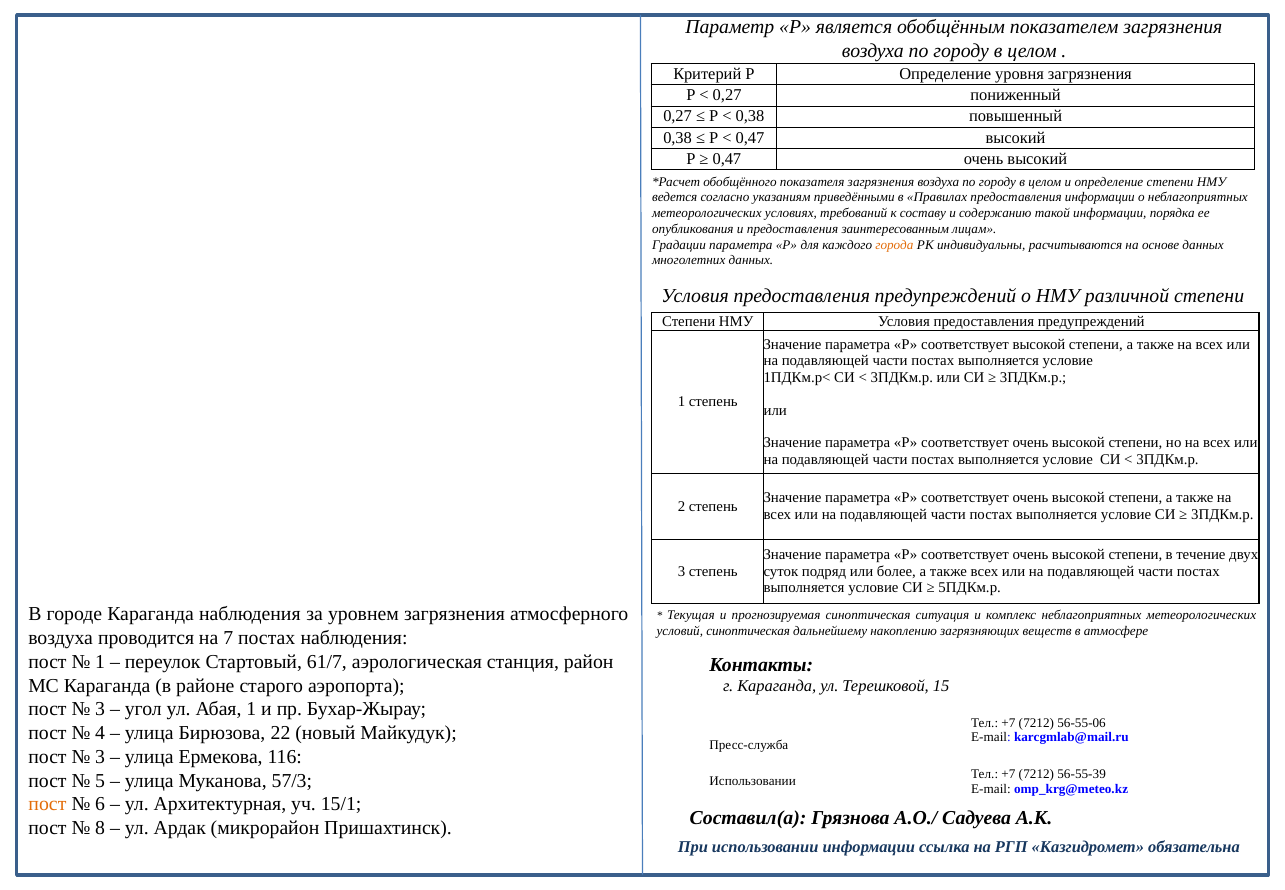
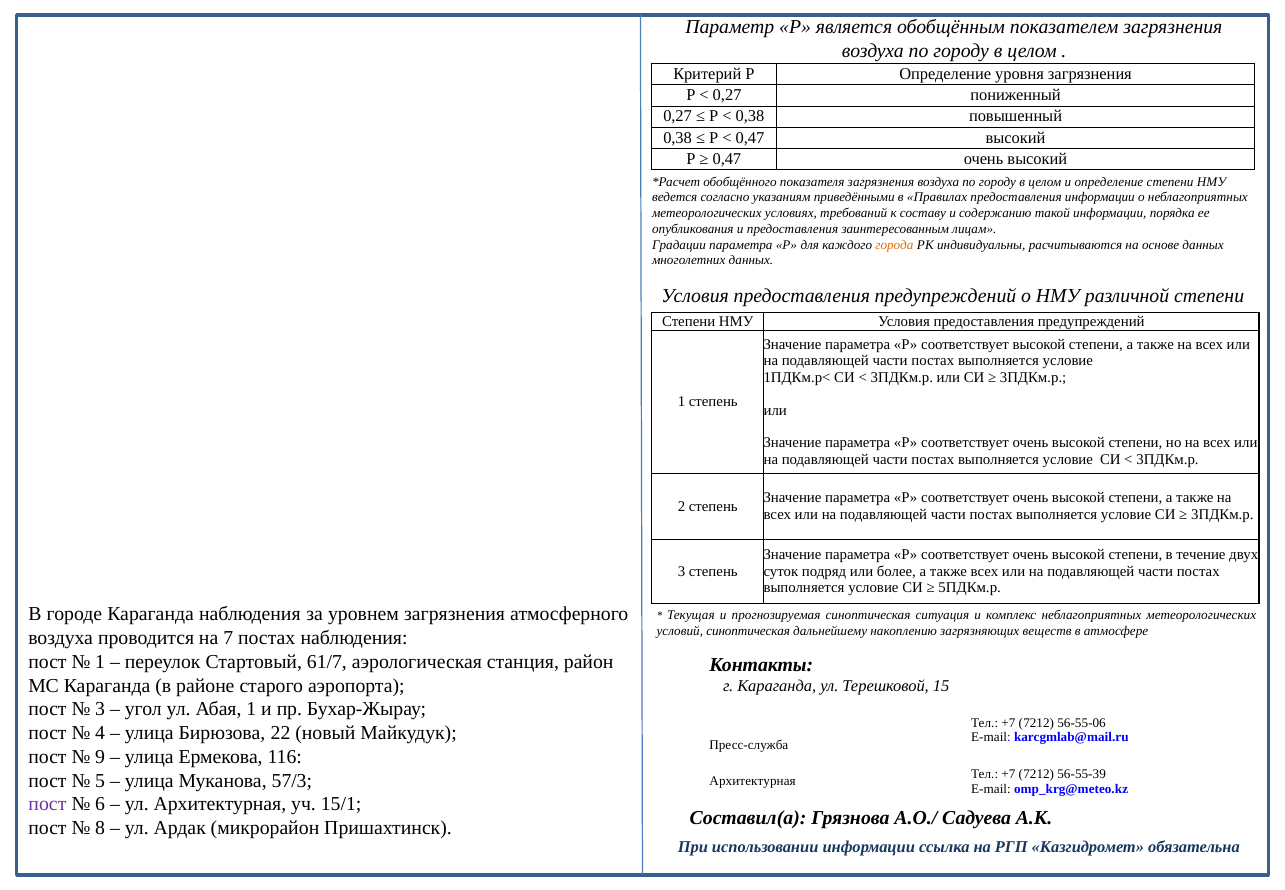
3: 3 -> 9 (100, 756)
Использовании: Использовании -> Архитектурная (753, 781)
пост colour: orange -> purple (47, 804)
